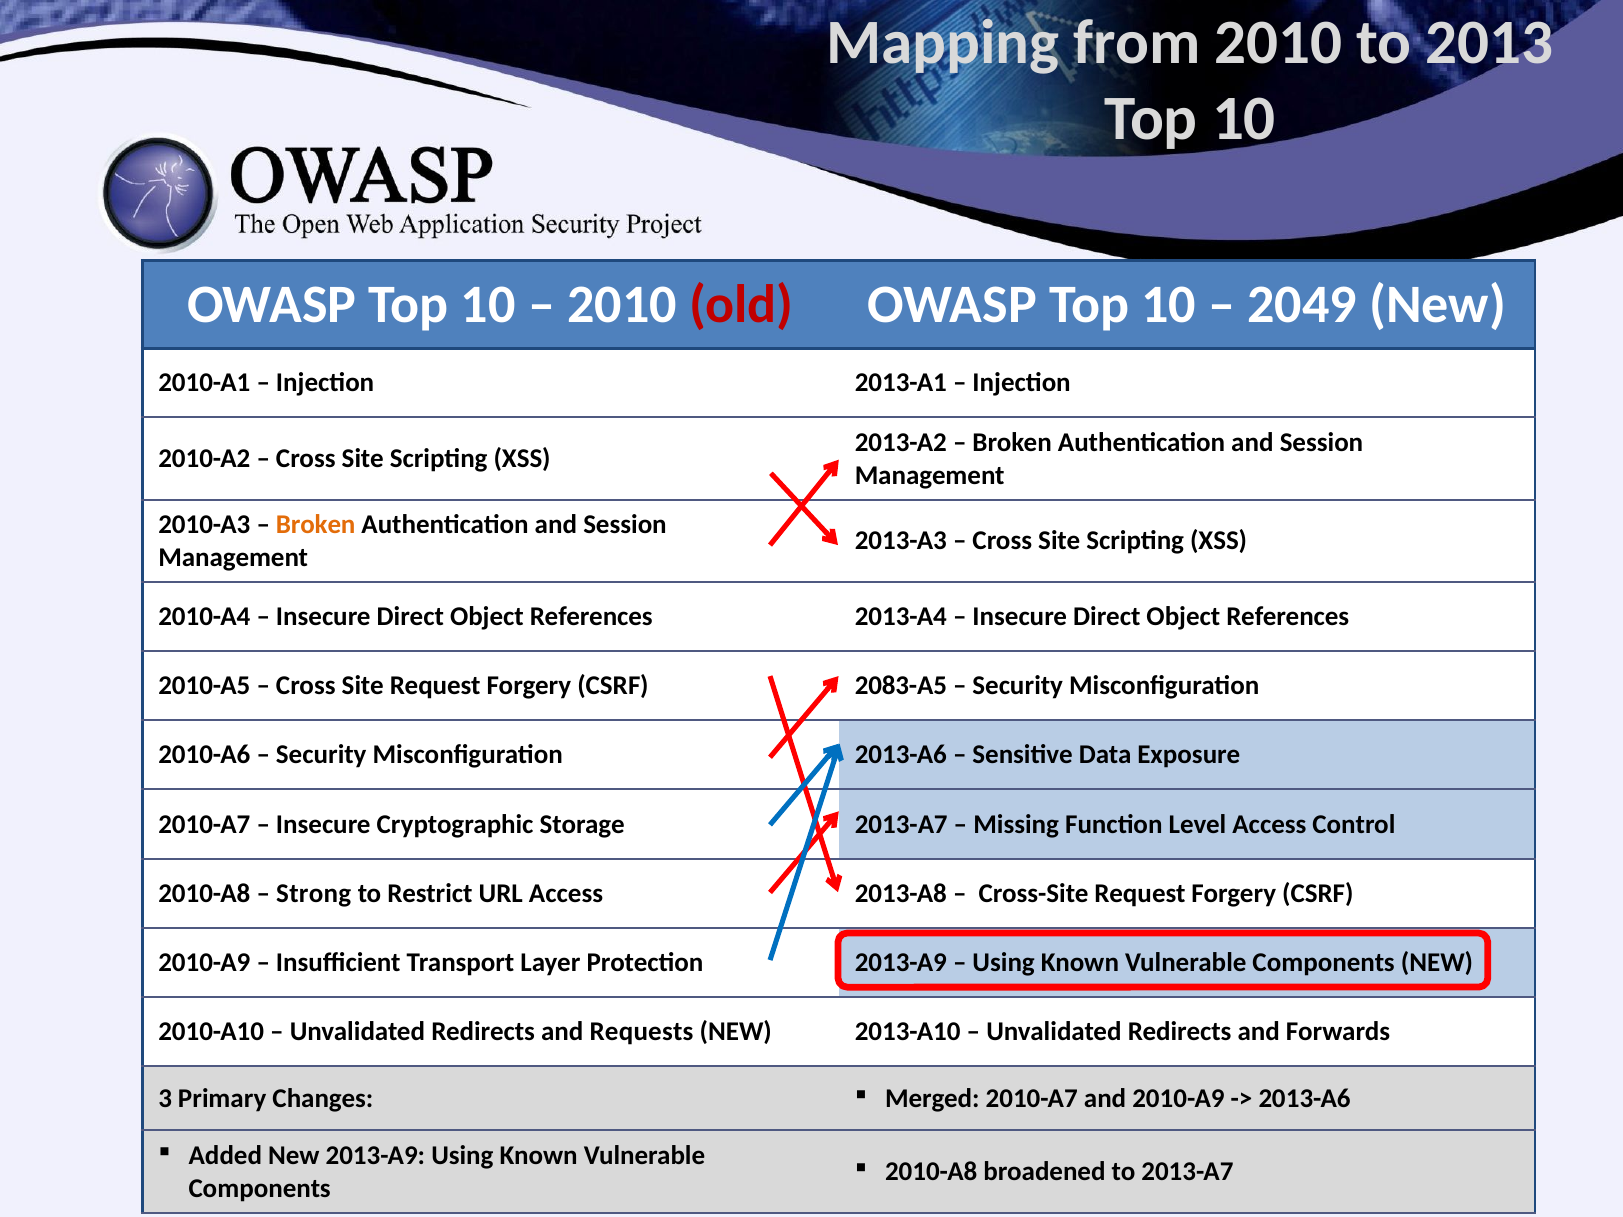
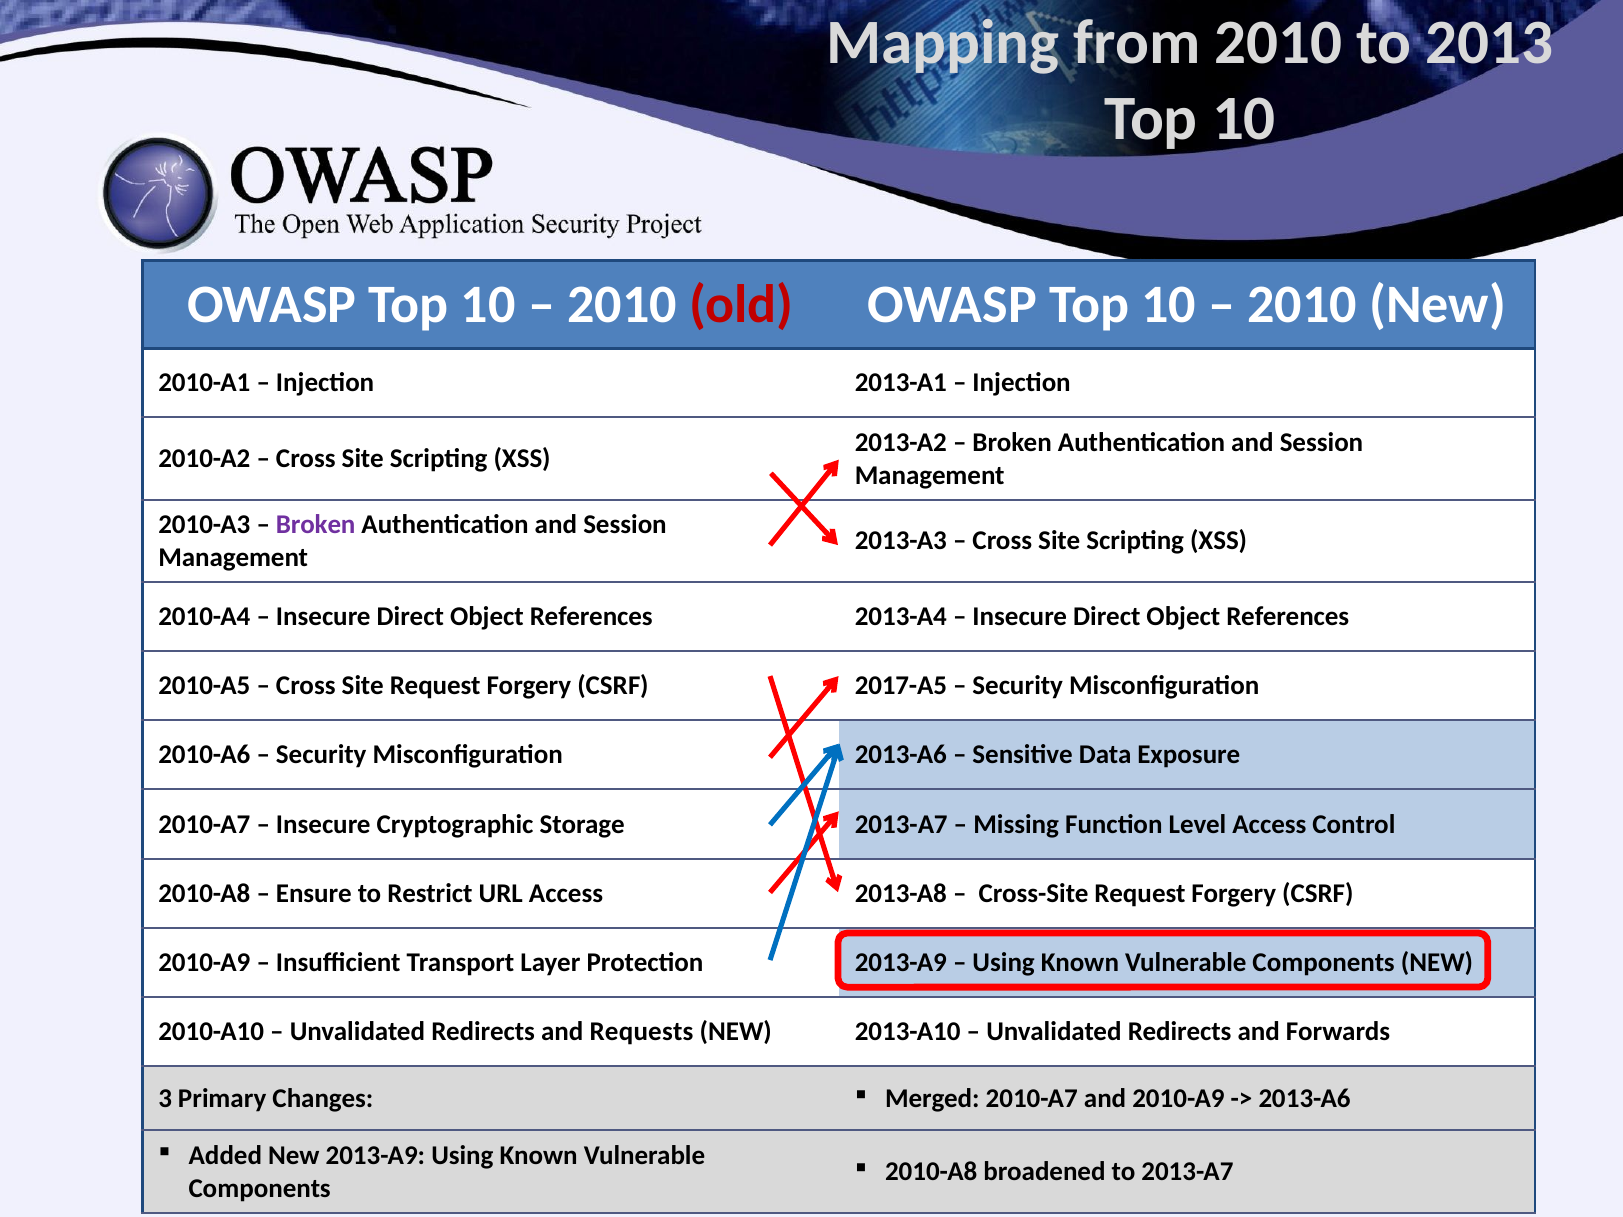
2049: 2049 -> 2010 (1302, 305)
Broken colour: orange -> purple (316, 525)
2083-A5: 2083-A5 -> 2017-A5 (901, 686)
Strong: Strong -> Ensure (314, 894)
